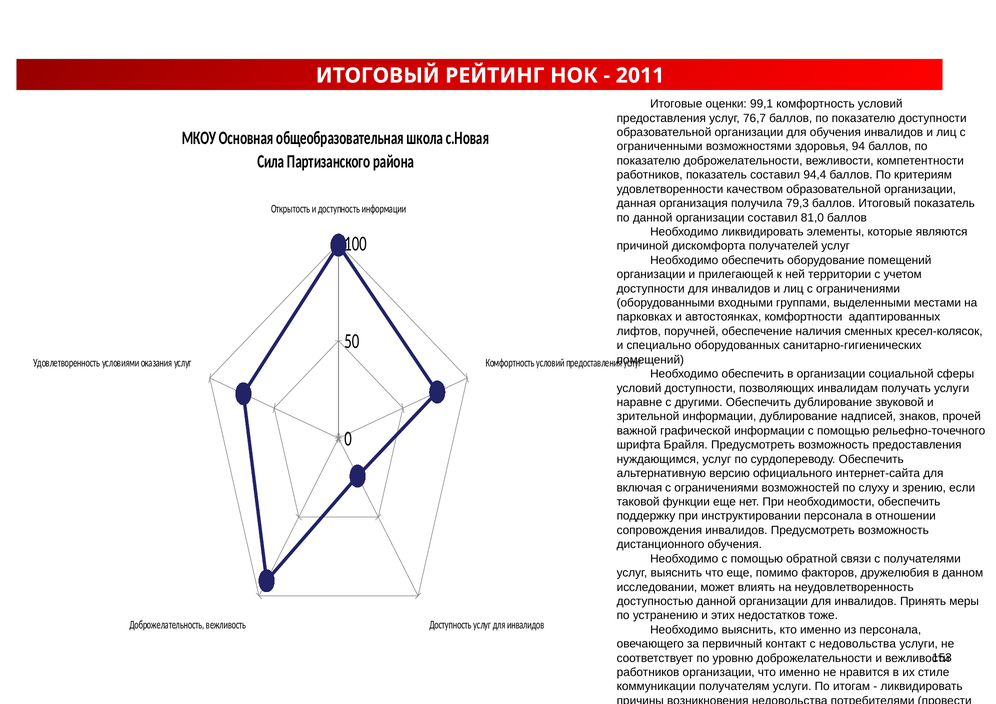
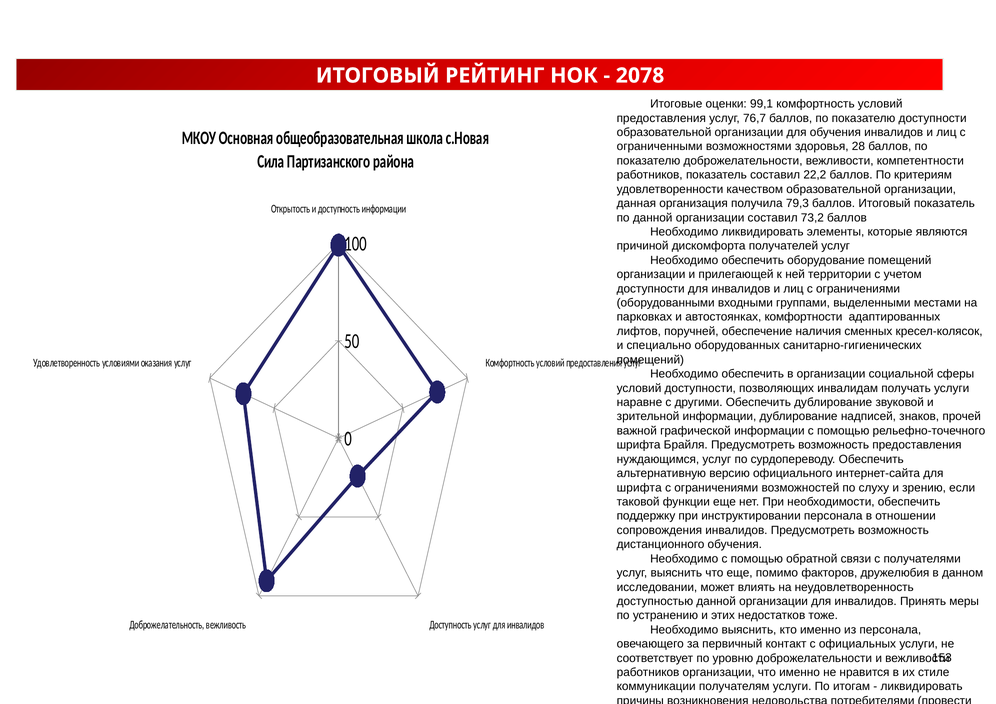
2011: 2011 -> 2078 (640, 76)
94: 94 -> 28 (858, 147)
94,4: 94,4 -> 22,2 (815, 175)
81,0: 81,0 -> 73,2 (812, 218)
включая: включая -> шрифта (639, 488)
с недовольства: недовольства -> официальных (857, 644)
